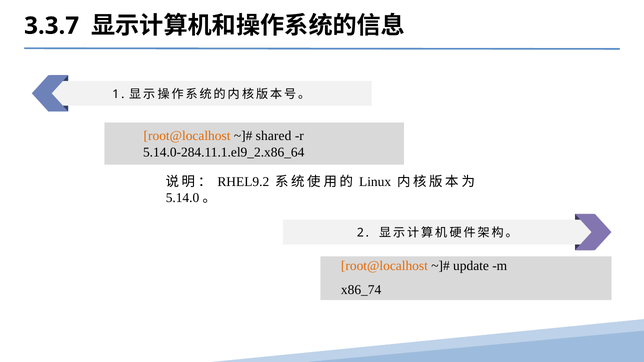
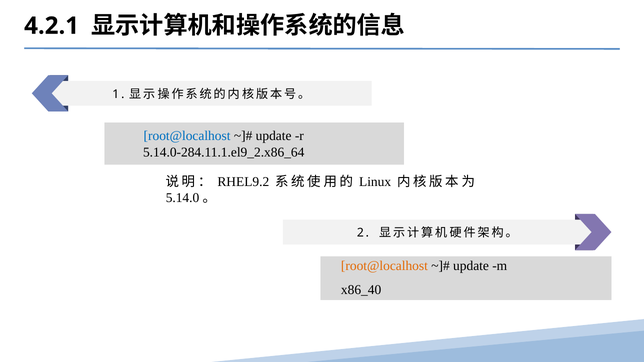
3.3.7: 3.3.7 -> 4.2.1 (52, 26)
root@localhost colour: orange -> blue (187, 136)
shared: shared -> update (274, 136)
x86_74: x86_74 -> x86_40 (361, 290)
